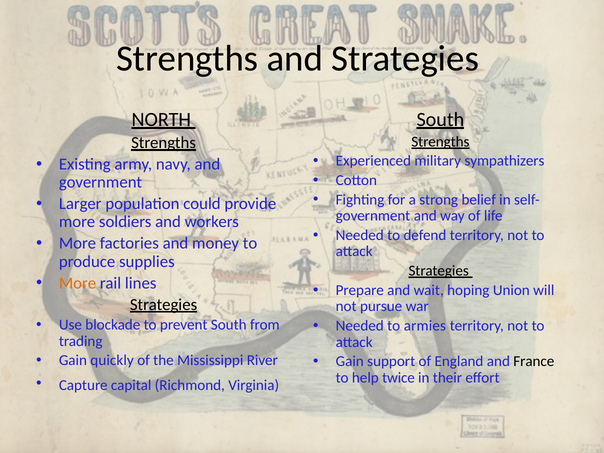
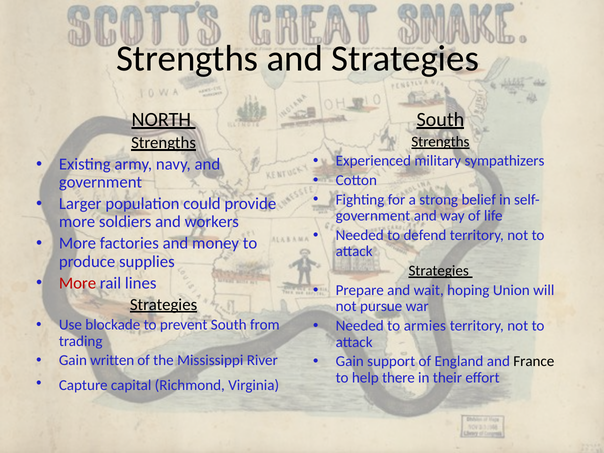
More colour: orange -> red (78, 283)
quickly: quickly -> written (112, 360)
twice: twice -> there (399, 378)
